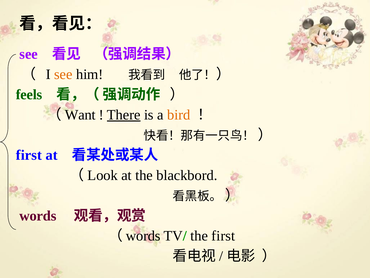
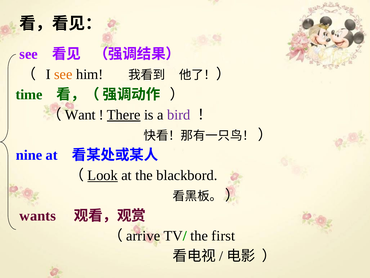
feels: feels -> time (29, 94)
bird colour: orange -> purple (179, 115)
first: first -> nine (29, 155)
Look underline: none -> present (103, 175)
words: words -> wants (38, 215)
words: words -> arrive (143, 236)
